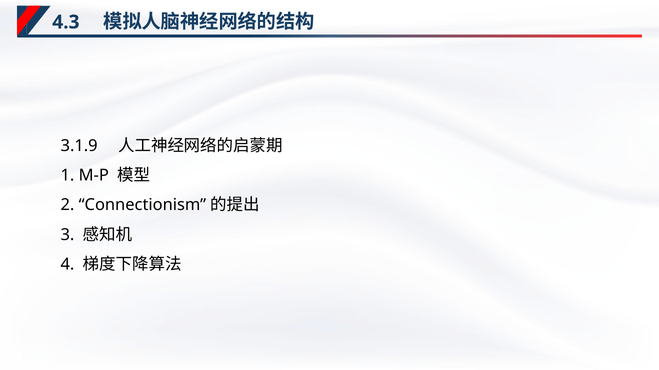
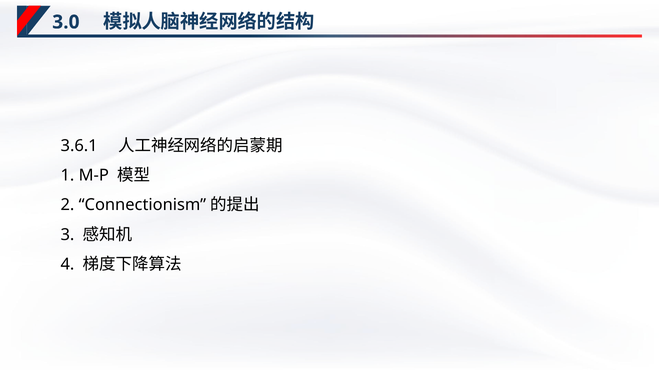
4.3: 4.3 -> 3.0 (66, 22)
3.1.9: 3.1.9 -> 3.6.1 (79, 146)
